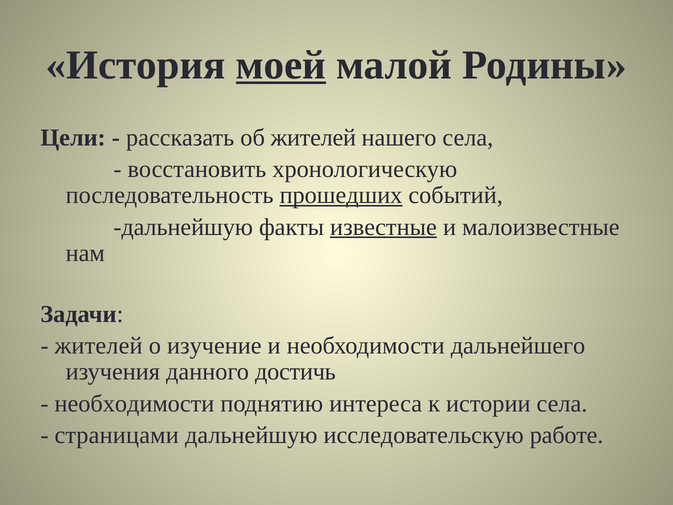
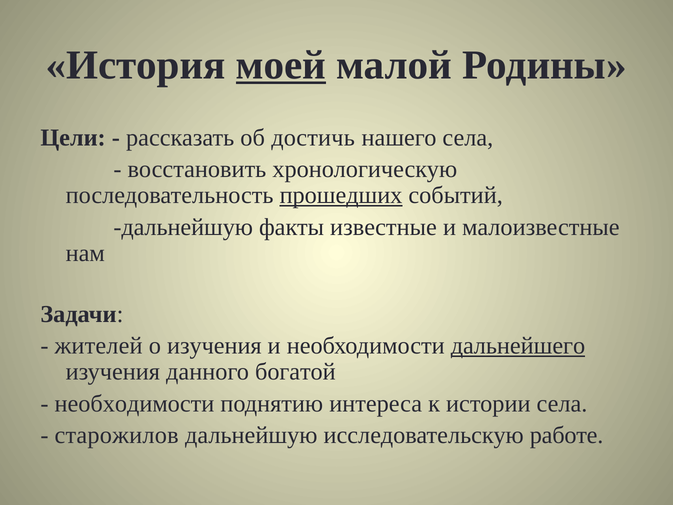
об жителей: жителей -> достичь (313, 137)
известные underline: present -> none (383, 227)
о изучение: изучение -> изучения (214, 345)
дальнейшего underline: none -> present (518, 345)
достичь: достичь -> богатой (295, 372)
страницами: страницами -> старожилов (117, 435)
